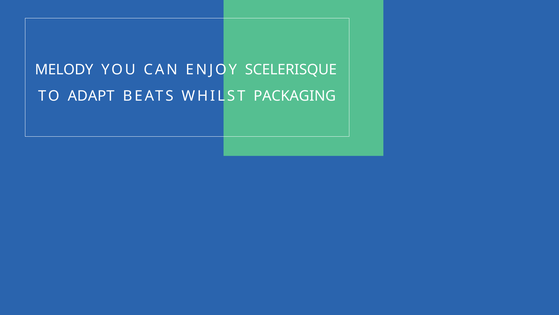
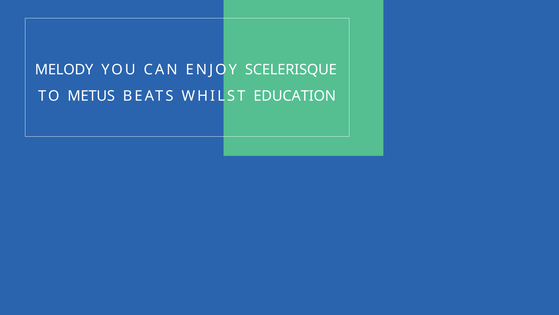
ADAPT: ADAPT -> METUS (91, 96)
PACKAGING: PACKAGING -> EDUCATION (295, 96)
